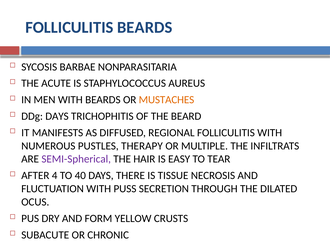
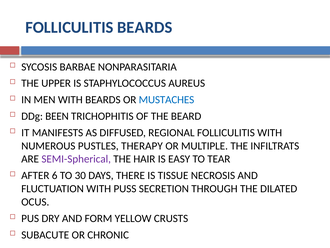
ACUTE: ACUTE -> UPPER (56, 83)
MUSTACHES colour: orange -> blue (166, 100)
DDg DAYS: DAYS -> BEEN (57, 116)
4: 4 -> 6 (55, 175)
40: 40 -> 30 (80, 175)
